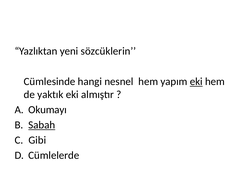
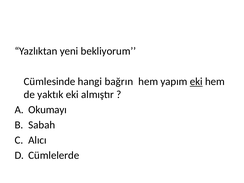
sözcüklerin: sözcüklerin -> bekliyorum (108, 51)
nesnel: nesnel -> bağrın (119, 82)
Sabah underline: present -> none (42, 125)
Gibi: Gibi -> Alıcı (37, 140)
